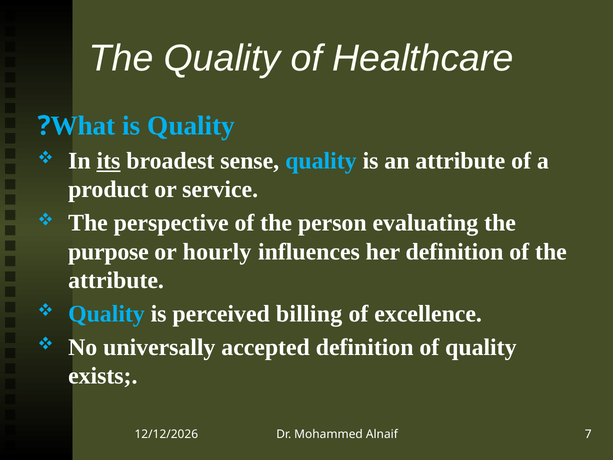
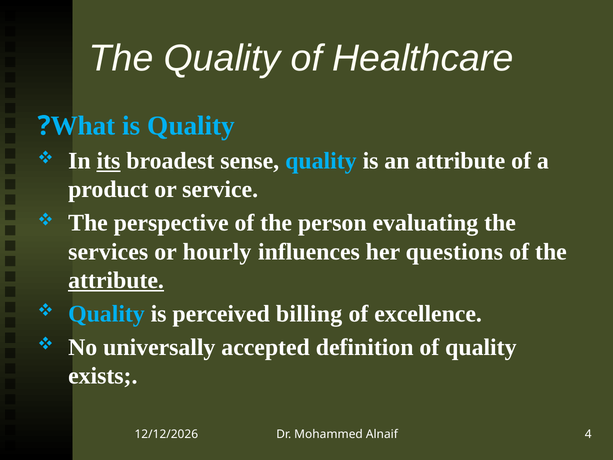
purpose: purpose -> services (108, 252)
her definition: definition -> questions (454, 252)
attribute underline: none -> present (116, 280)
7: 7 -> 4 (588, 434)
